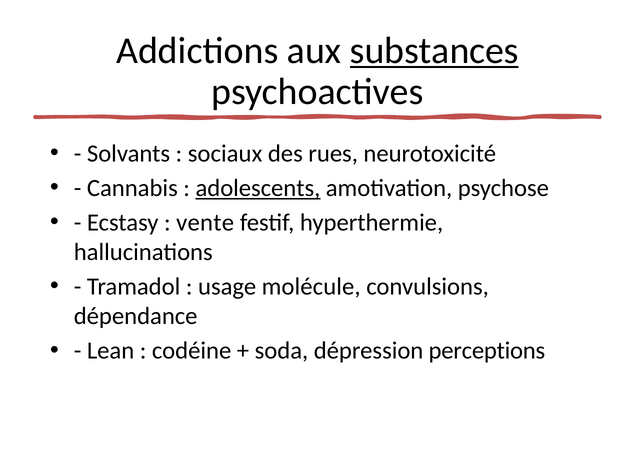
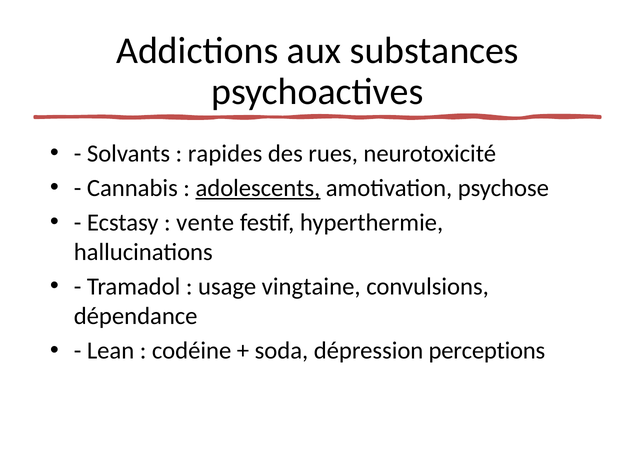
substances underline: present -> none (434, 51)
sociaux: sociaux -> rapides (225, 154)
molécule: molécule -> vingtaine (311, 287)
